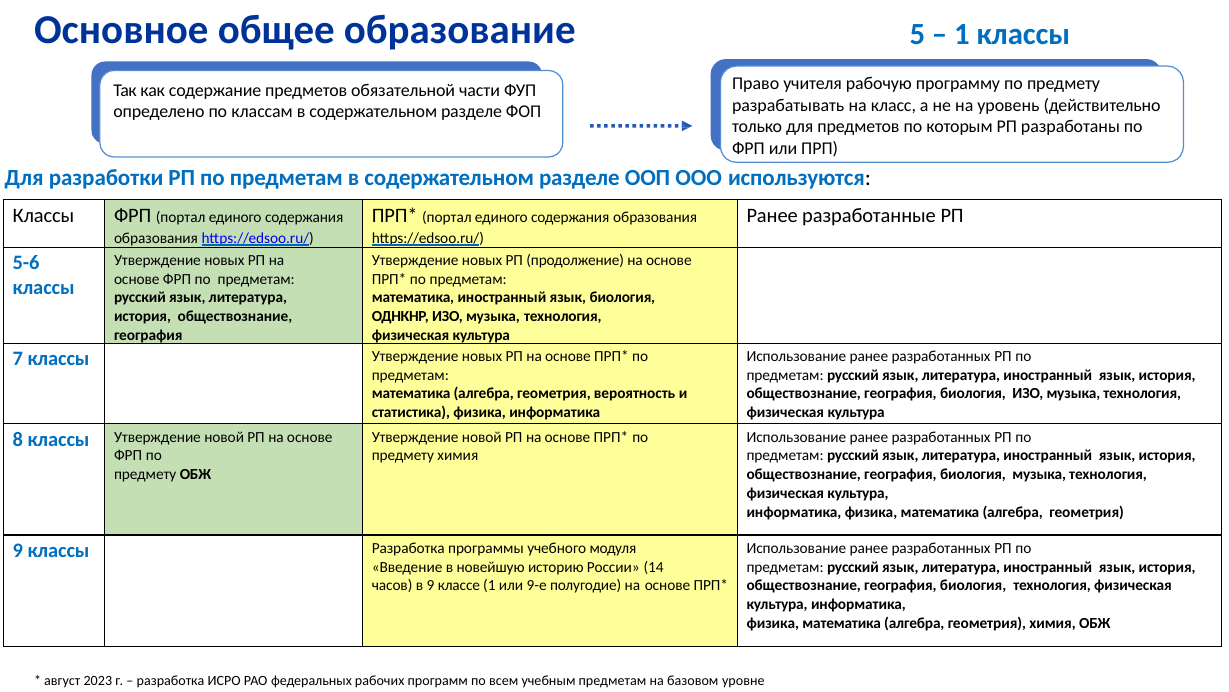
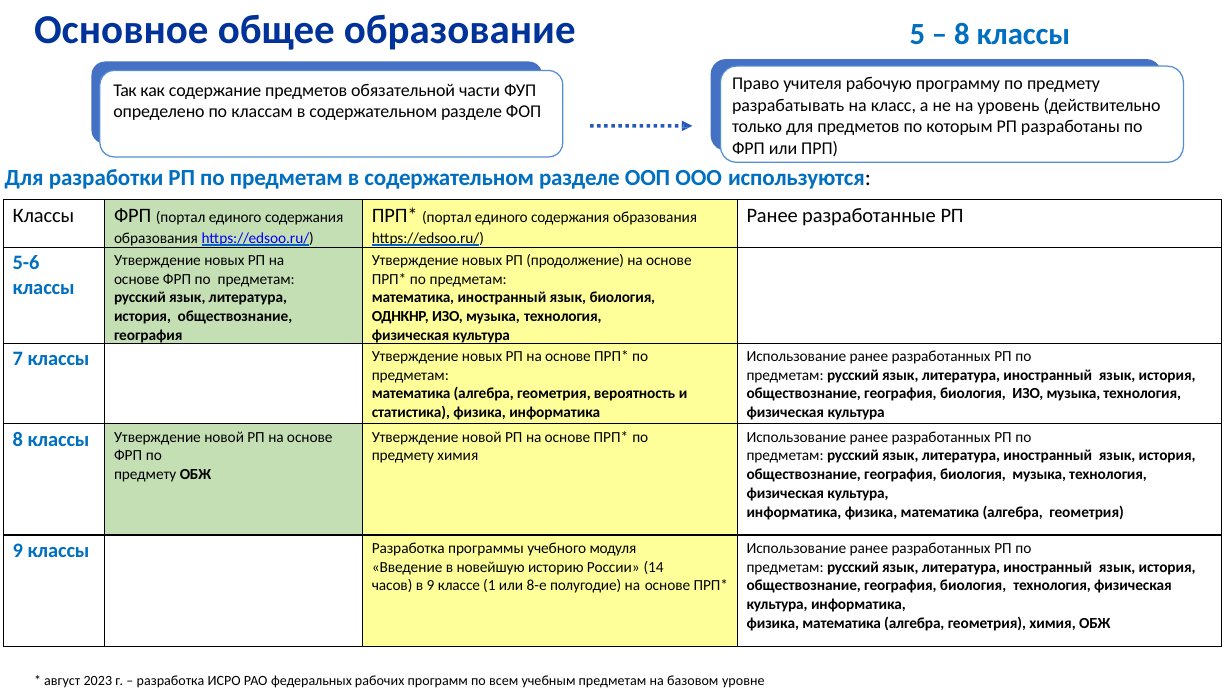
1: 1 -> 8 (962, 34)
9-е: 9-е -> 8-е (537, 585)
